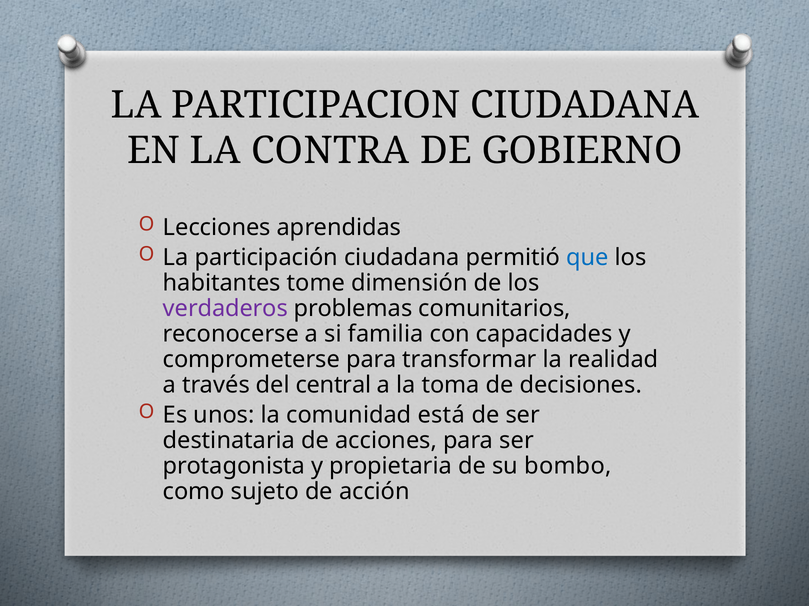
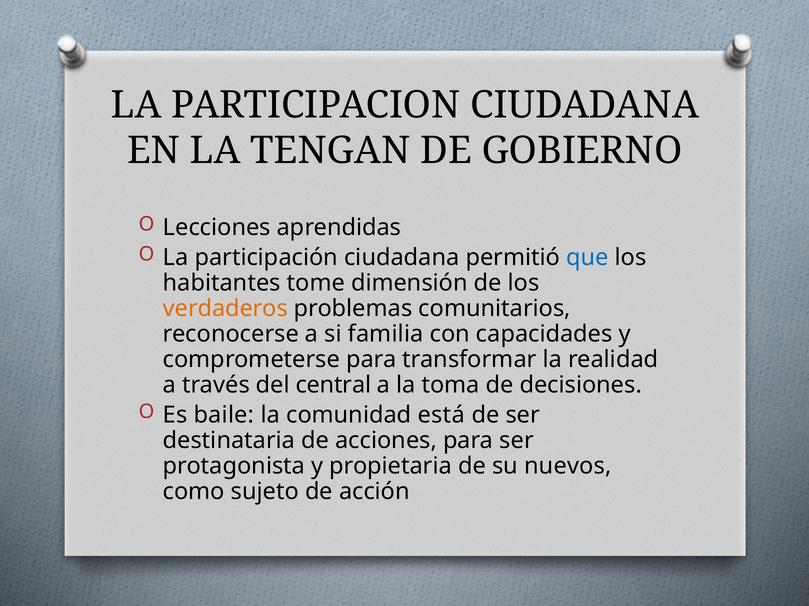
CONTRA: CONTRA -> TENGAN (330, 151)
verdaderos colour: purple -> orange (225, 309)
unos: unos -> baile (224, 416)
bombo: bombo -> nuevos (568, 467)
